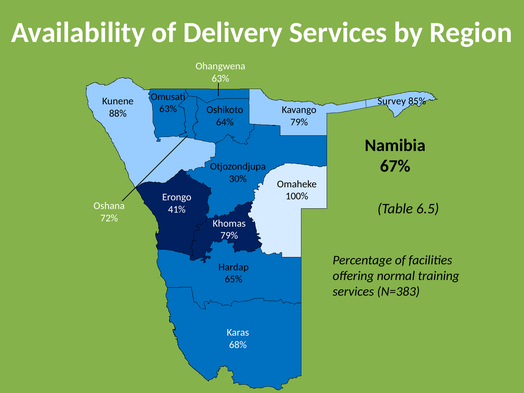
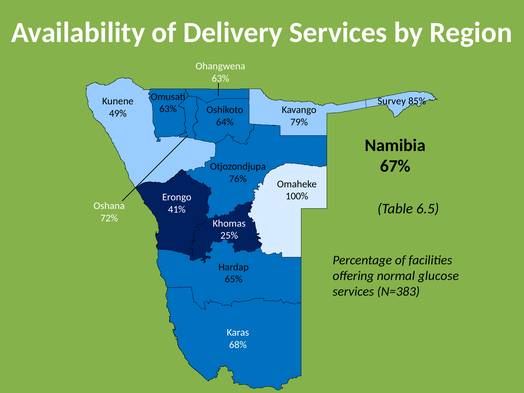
88%: 88% -> 49% (118, 113)
30%: 30% -> 76% (238, 179)
79%: 79% -> 25% (229, 236)
training: training -> glucose (439, 276)
